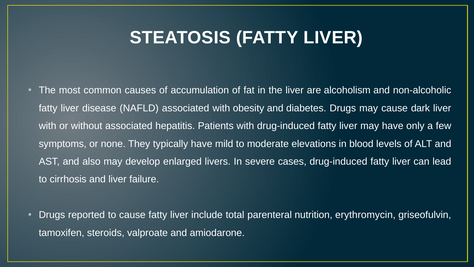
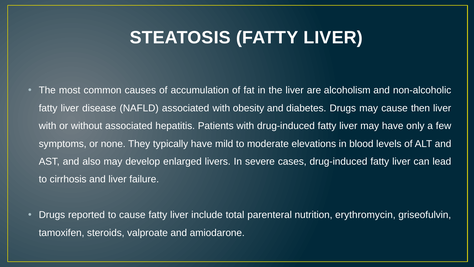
dark: dark -> then (420, 108)
